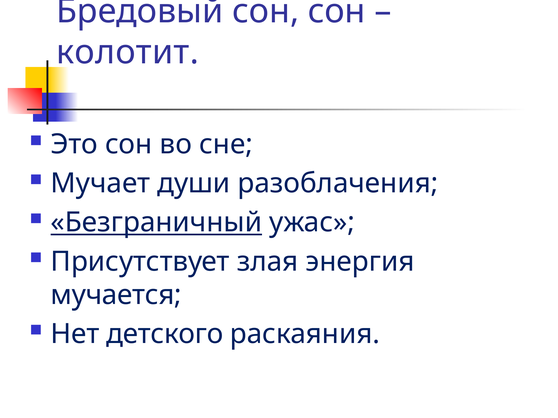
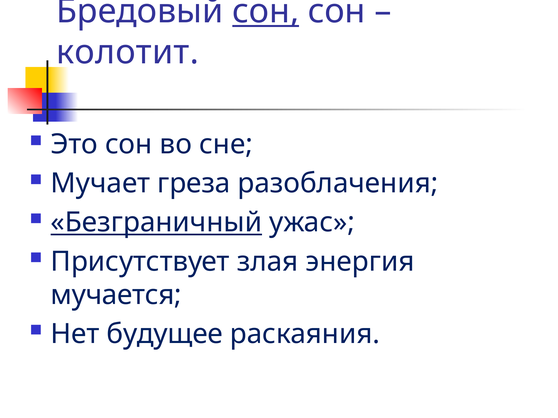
сон underline: none -> present (266, 11)
души: души -> греза (194, 184)
детского: детского -> будущее (165, 334)
